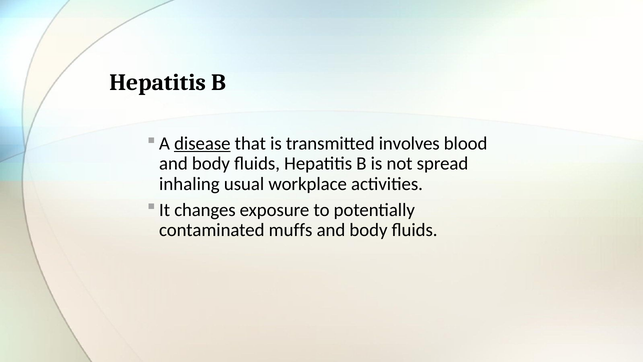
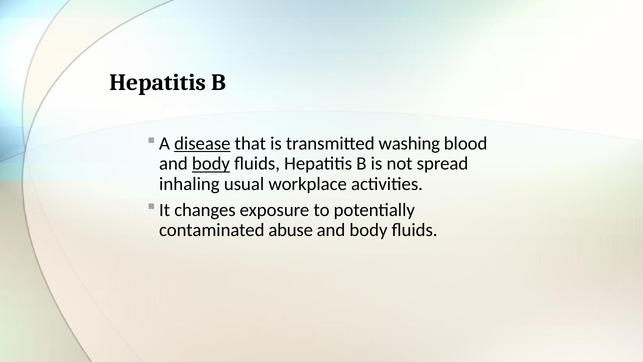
involves: involves -> washing (409, 143)
body underline: none -> present (211, 164)
muffs: muffs -> abuse (291, 230)
